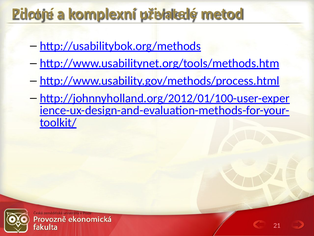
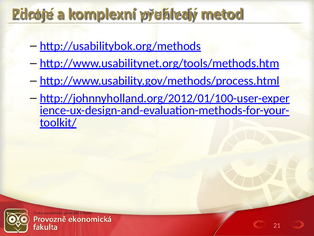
uživatelé: uživatelé -> využívají (168, 14)
